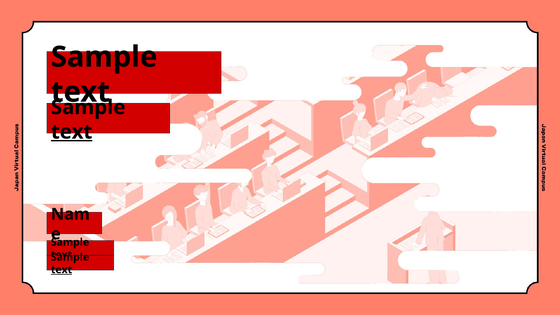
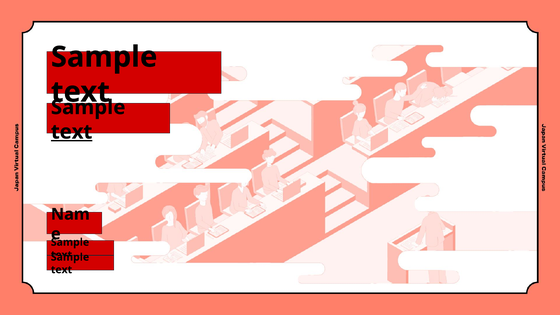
text underline: present -> none (62, 270)
